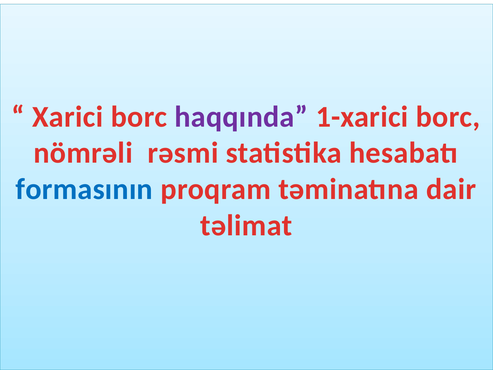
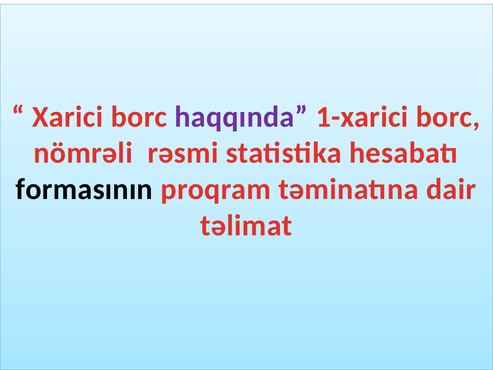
formasının colour: blue -> black (84, 189)
